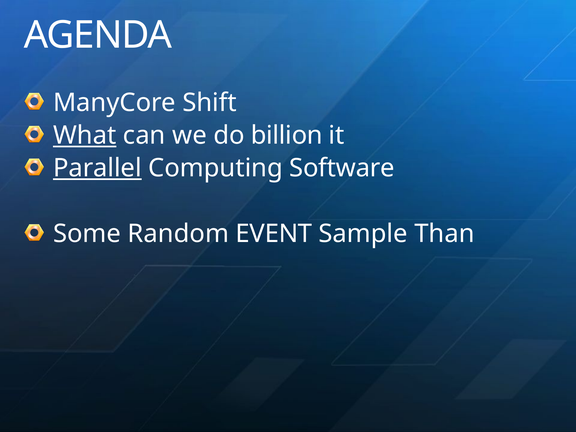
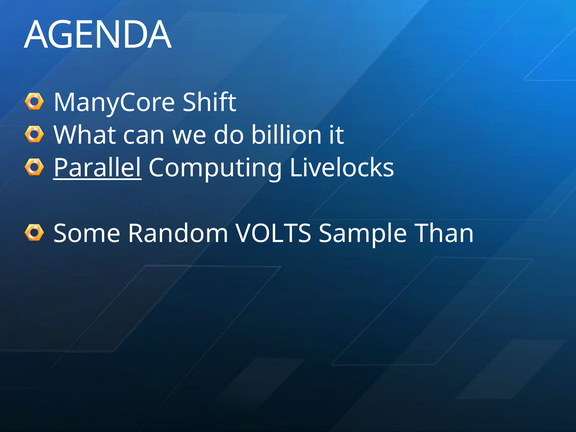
What underline: present -> none (85, 135)
Software: Software -> Livelocks (342, 168)
EVENT: EVENT -> VOLTS (274, 234)
